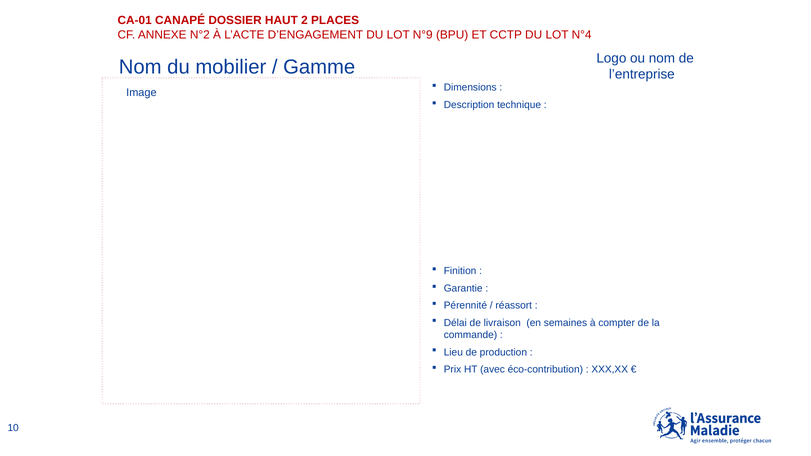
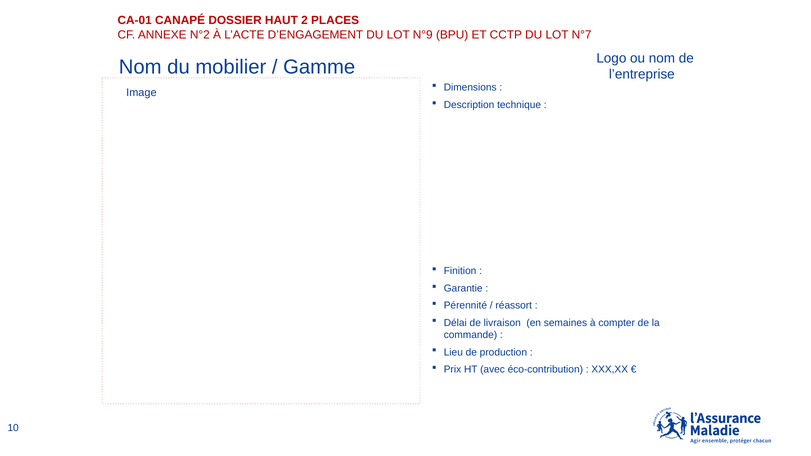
N°4: N°4 -> N°7 (582, 35)
